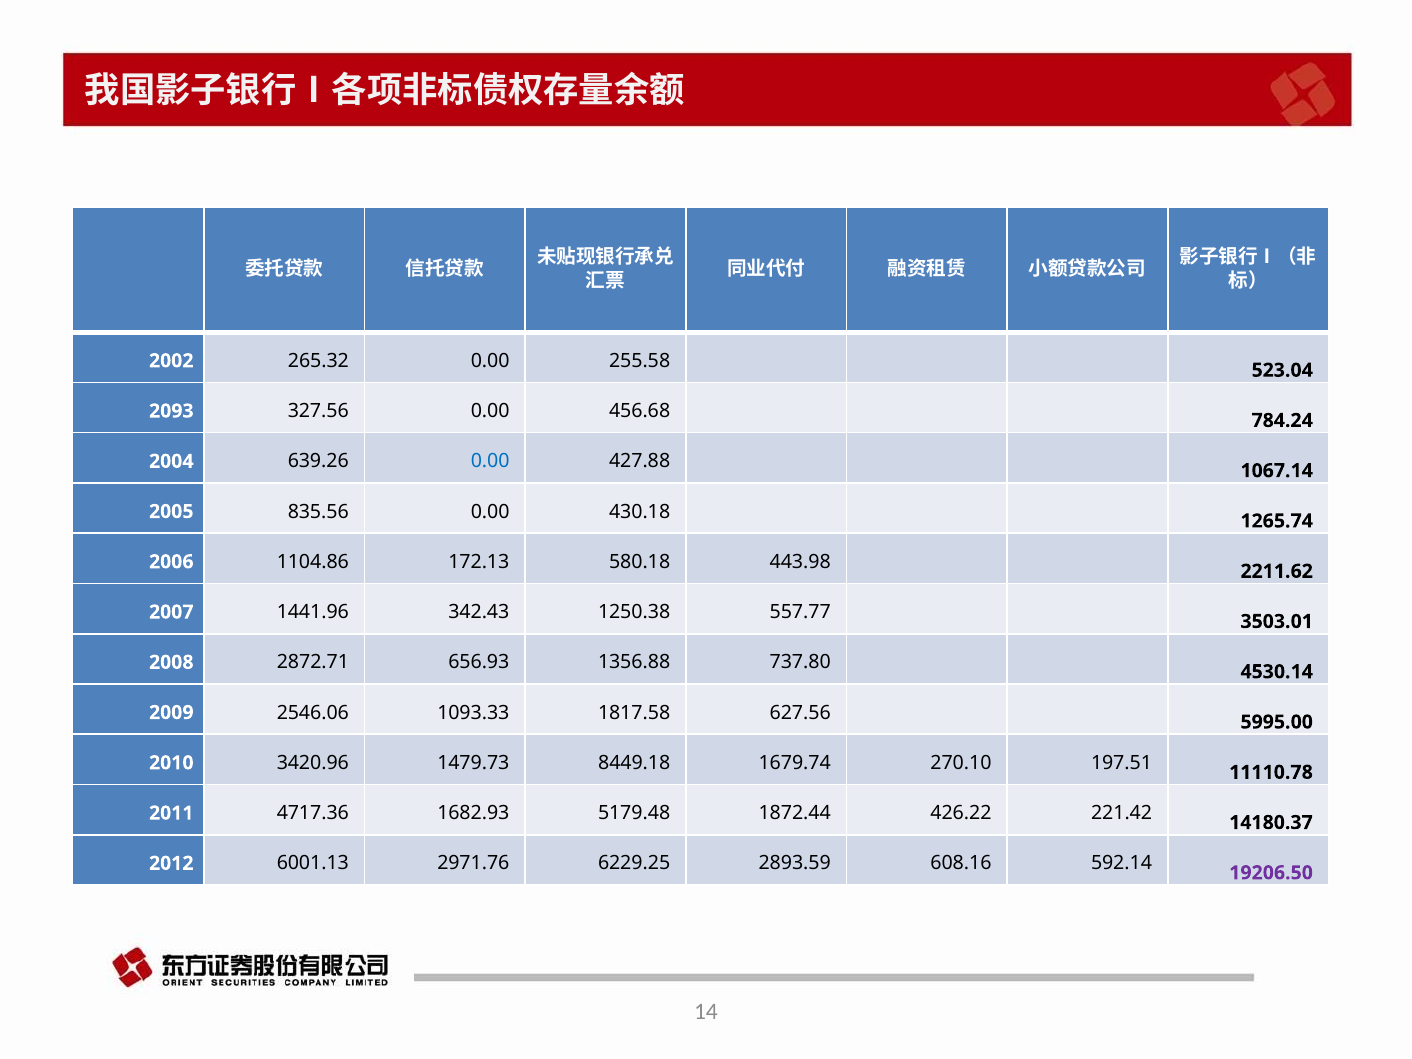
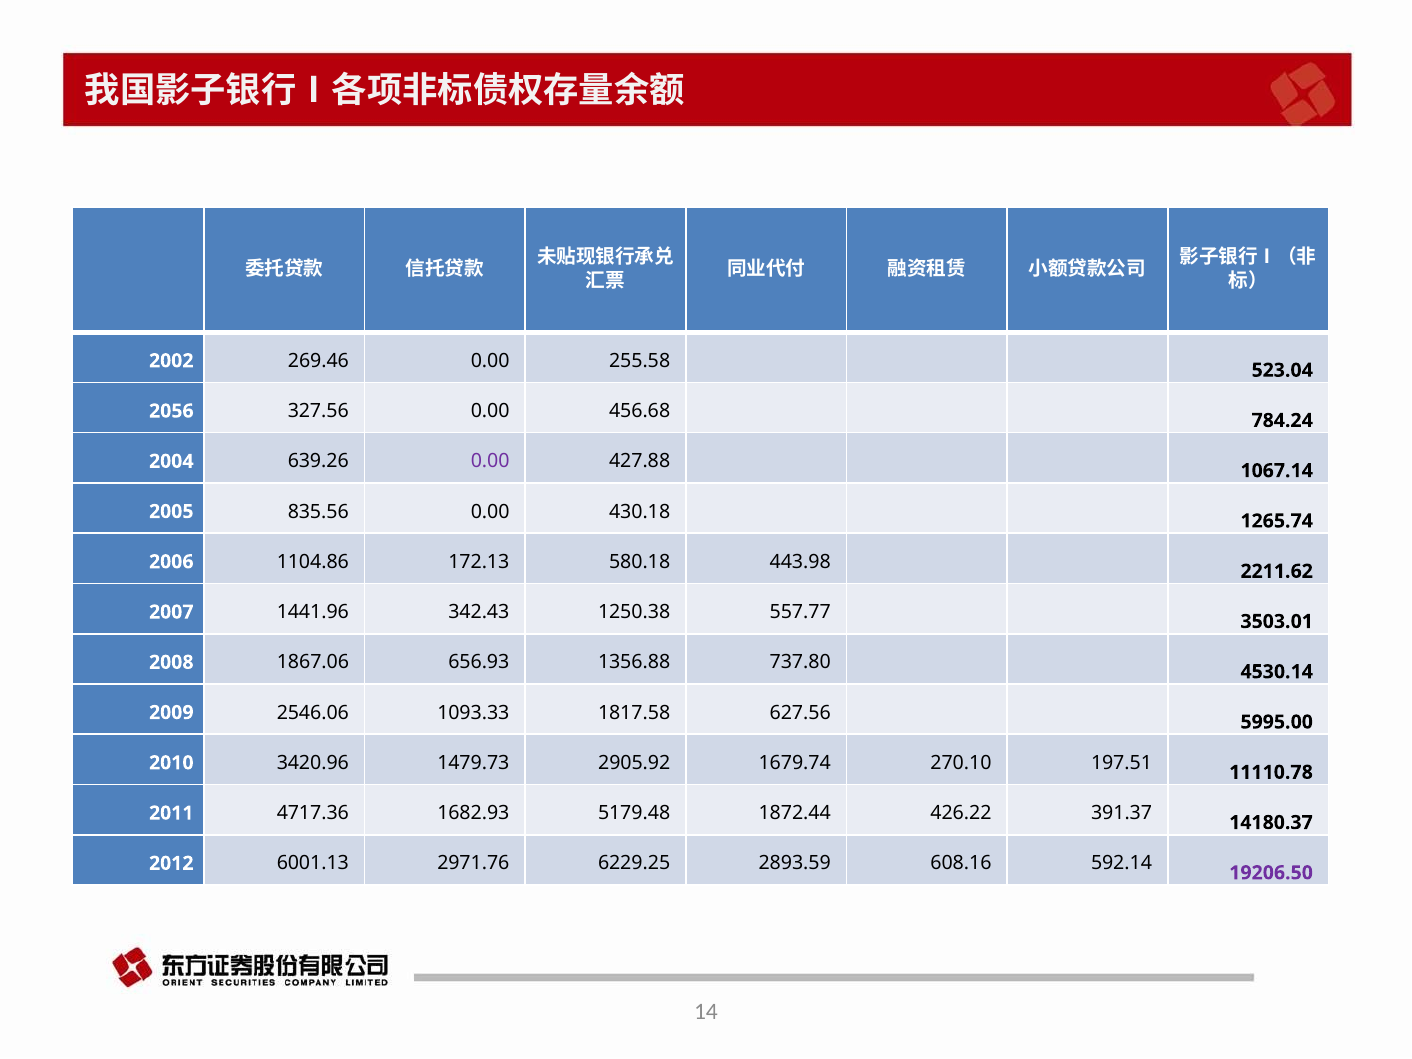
265.32: 265.32 -> 269.46 (318, 361)
2093: 2093 -> 2056 (171, 411)
0.00 colour: blue -> purple (490, 461)
2872.71: 2872.71 -> 1867.06 (313, 662)
8449.18: 8449.18 -> 2905.92 (634, 763)
221.42: 221.42 -> 391.37 (1122, 813)
